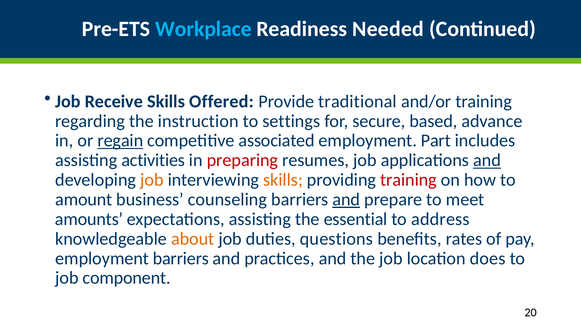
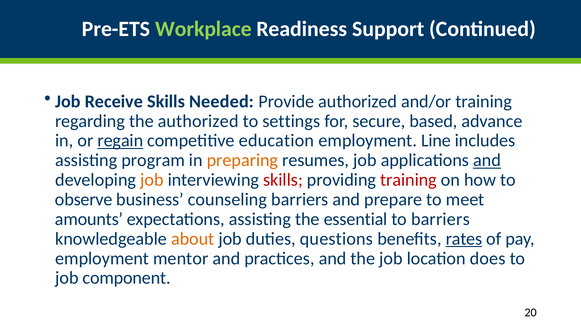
Workplace colour: light blue -> light green (203, 29)
Needed: Needed -> Support (388, 29)
Offered: Offered -> Needed (222, 101)
Provide traditional: traditional -> authorized (358, 101)
the instruction: instruction -> authorized (198, 121)
associated: associated -> education (276, 141)
Part: Part -> Line (436, 141)
activities: activities -> program (153, 160)
preparing colour: red -> orange (242, 160)
skills colour: orange -> red (283, 180)
amount: amount -> observe (84, 199)
and underline: present -> none (346, 199)
to address: address -> barriers (440, 219)
rates underline: none -> present (464, 239)
employment barriers: barriers -> mentor (181, 258)
